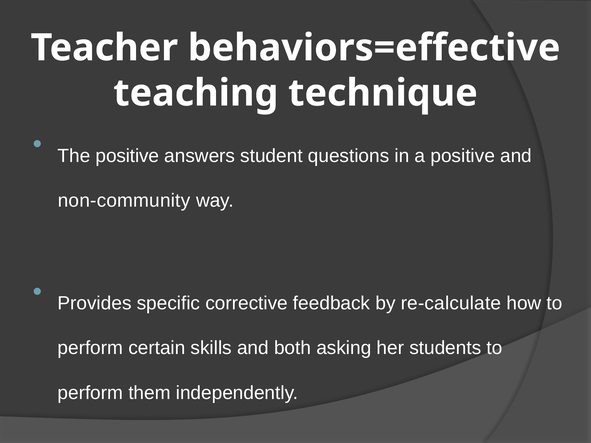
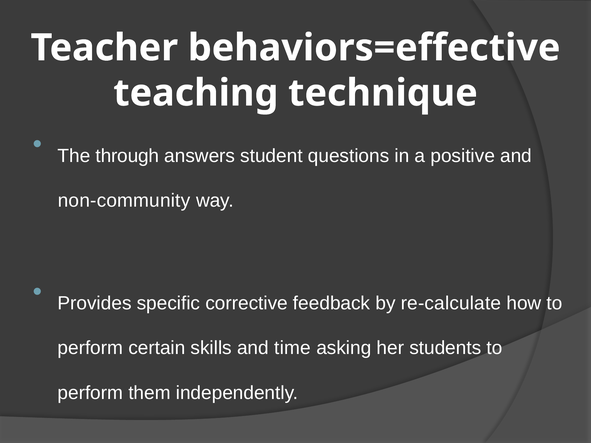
The positive: positive -> through (127, 156)
both: both -> time (293, 348)
